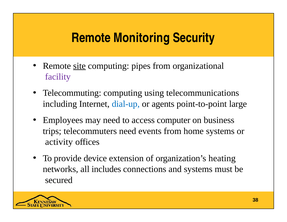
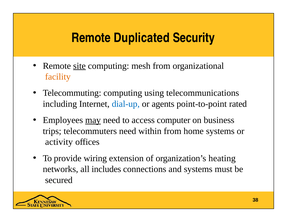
Monitoring: Monitoring -> Duplicated (142, 38)
pipes: pipes -> mesh (141, 66)
facility colour: purple -> orange (58, 77)
large: large -> rated (238, 104)
may underline: none -> present (93, 120)
events: events -> within (150, 131)
device: device -> wiring (95, 158)
